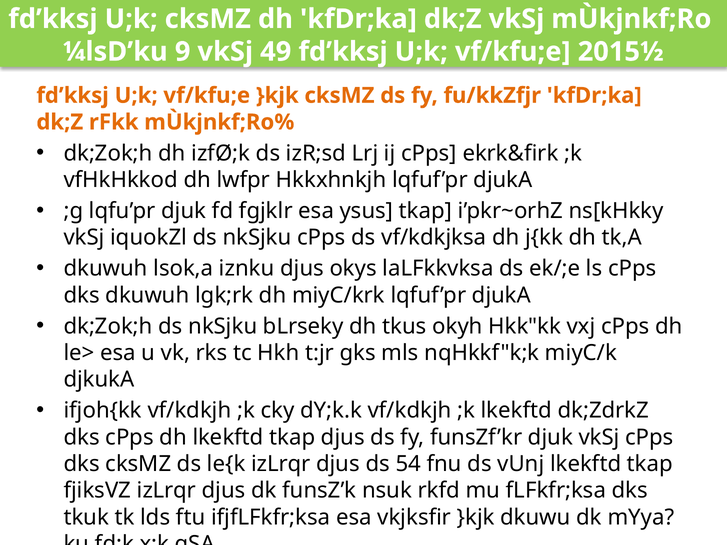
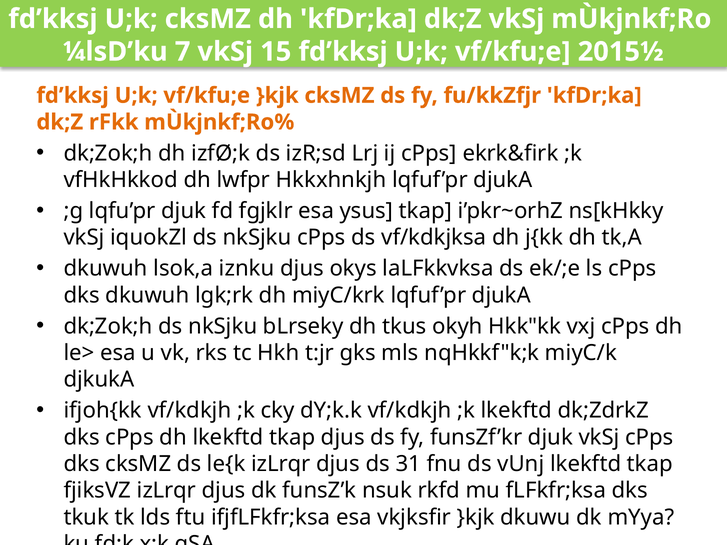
9: 9 -> 7 (183, 52)
49: 49 -> 15 (276, 52)
54: 54 -> 31 (408, 464)
